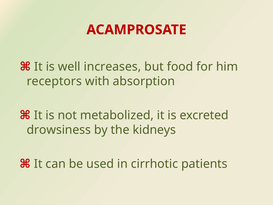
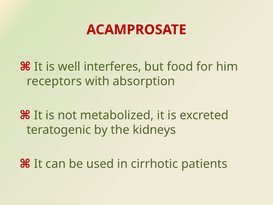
increases: increases -> interferes (112, 67)
drowsiness: drowsiness -> teratogenic (59, 130)
